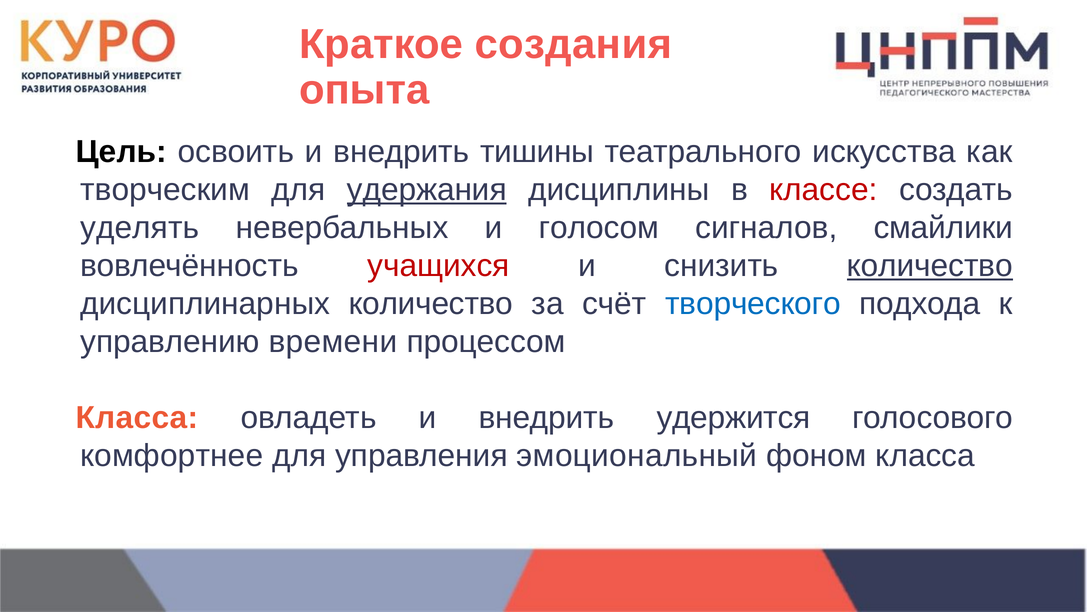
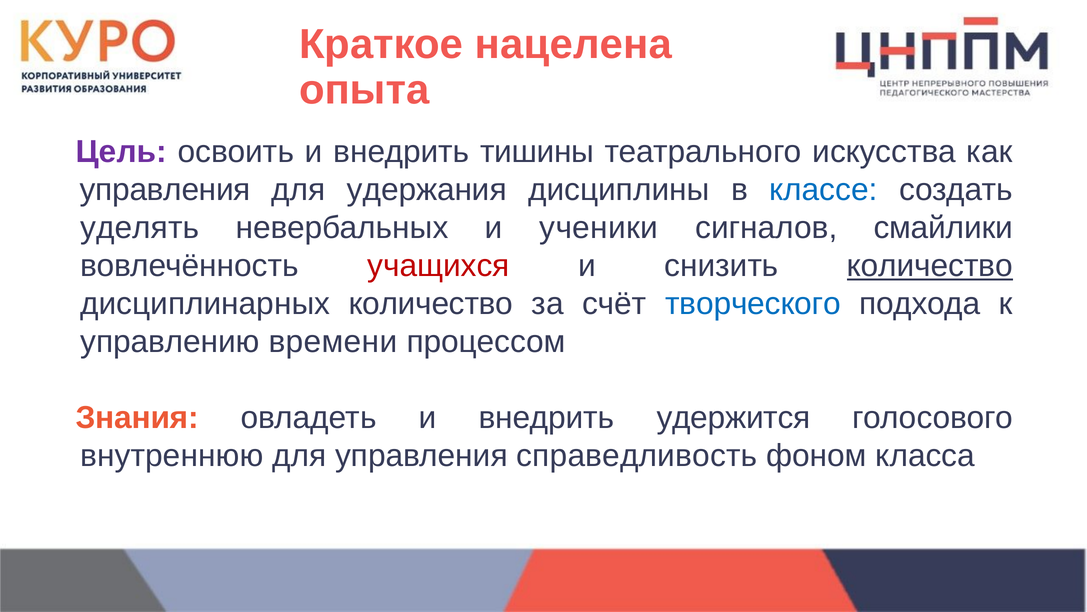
создания: создания -> нацелена (573, 44)
Цель colour: black -> purple (121, 152)
творческим: творческим -> управления (165, 190)
удержания underline: present -> none (427, 190)
классе colour: red -> blue (823, 190)
голосом: голосом -> ученики (599, 228)
Класса: Класса -> Знания (137, 418)
комфортнее: комфортнее -> внутреннюю (172, 456)
эмоциональный: эмоциональный -> справедливость (637, 456)
